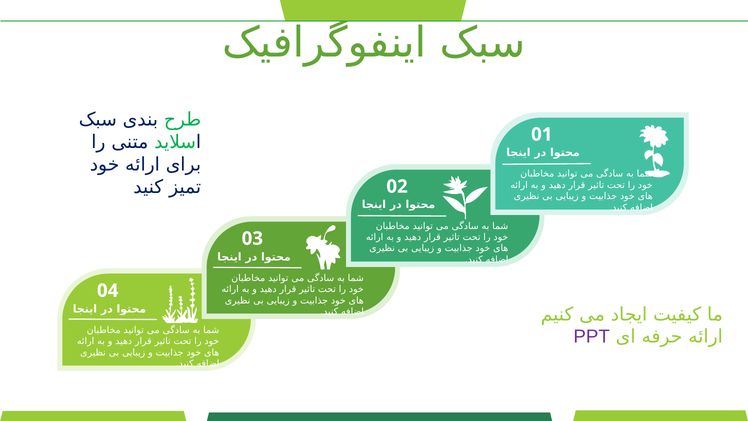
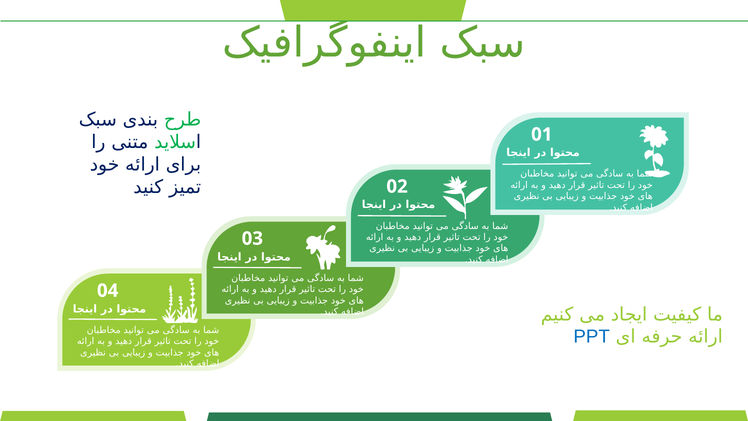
PPT colour: purple -> blue (592, 337)
